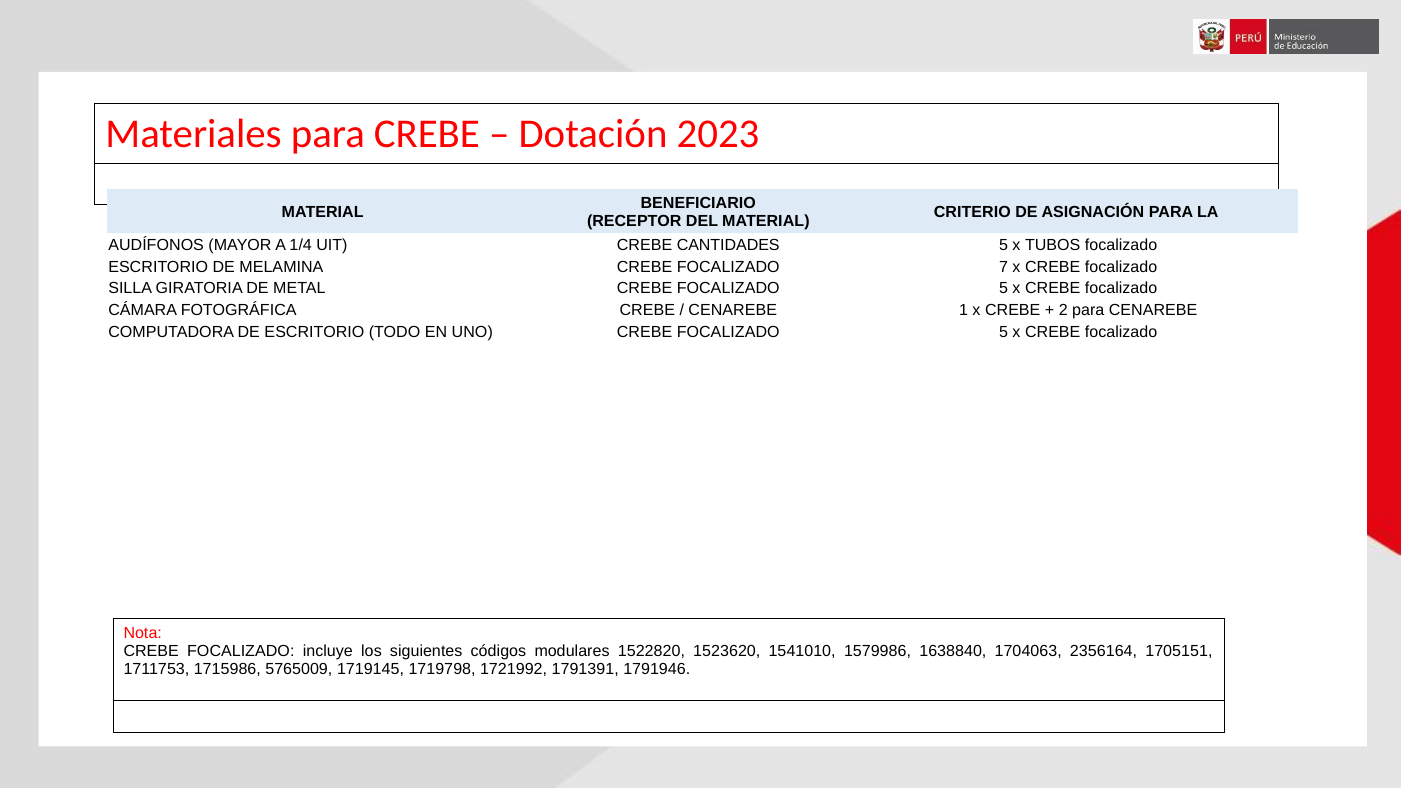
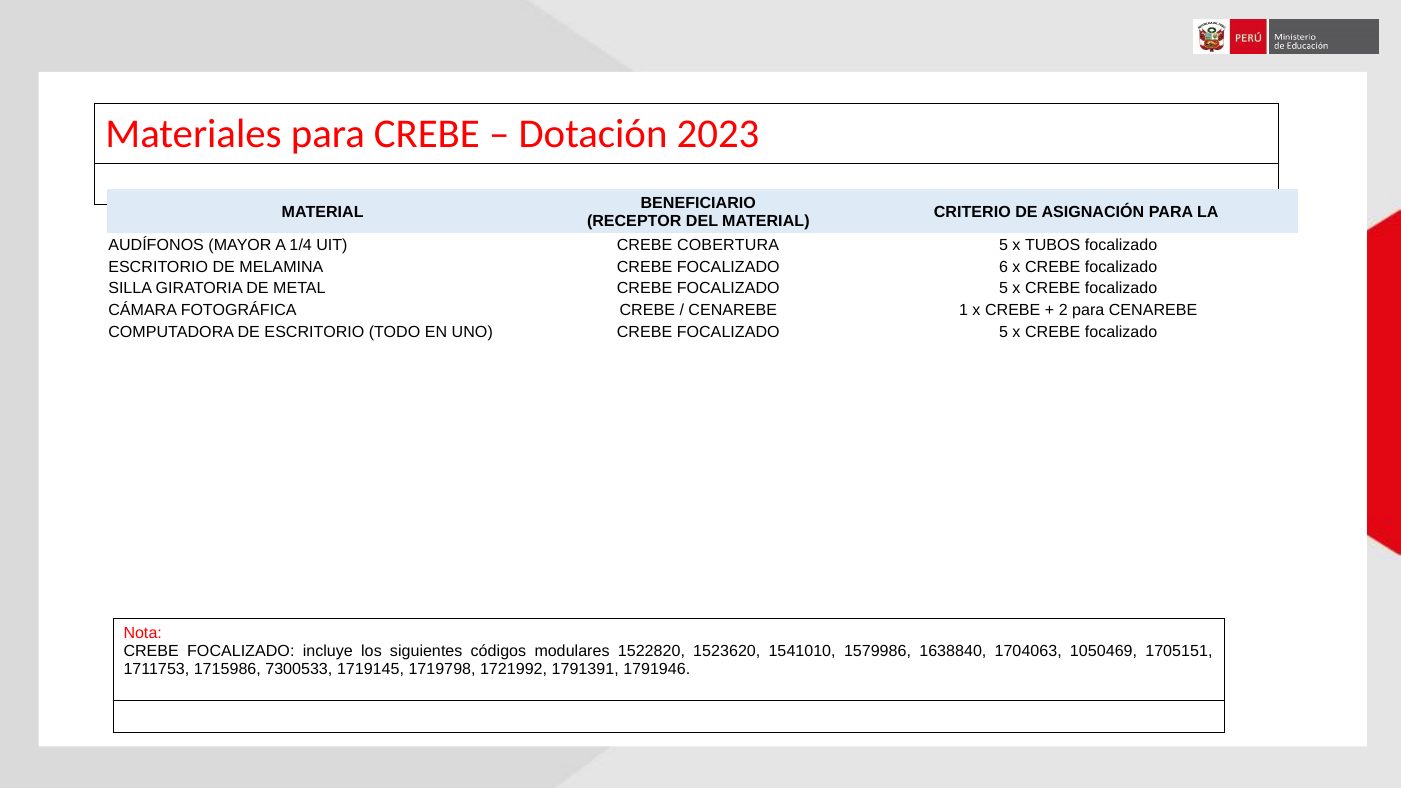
CANTIDADES: CANTIDADES -> COBERTURA (728, 245)
7: 7 -> 6 (1004, 267)
2356164: 2356164 -> 1050469 (1104, 651)
5765009: 5765009 -> 7300533 (299, 669)
